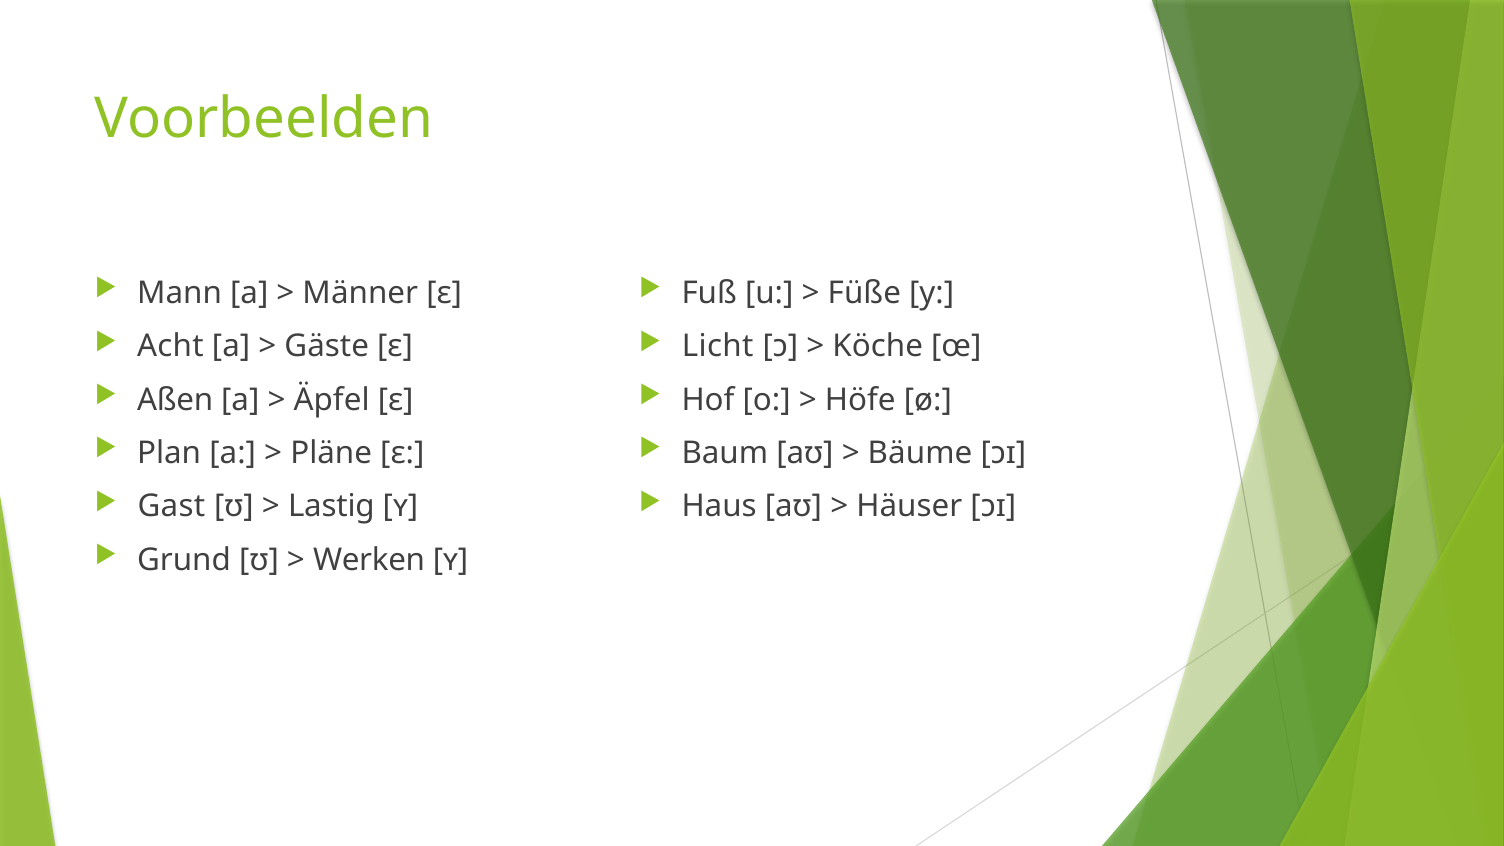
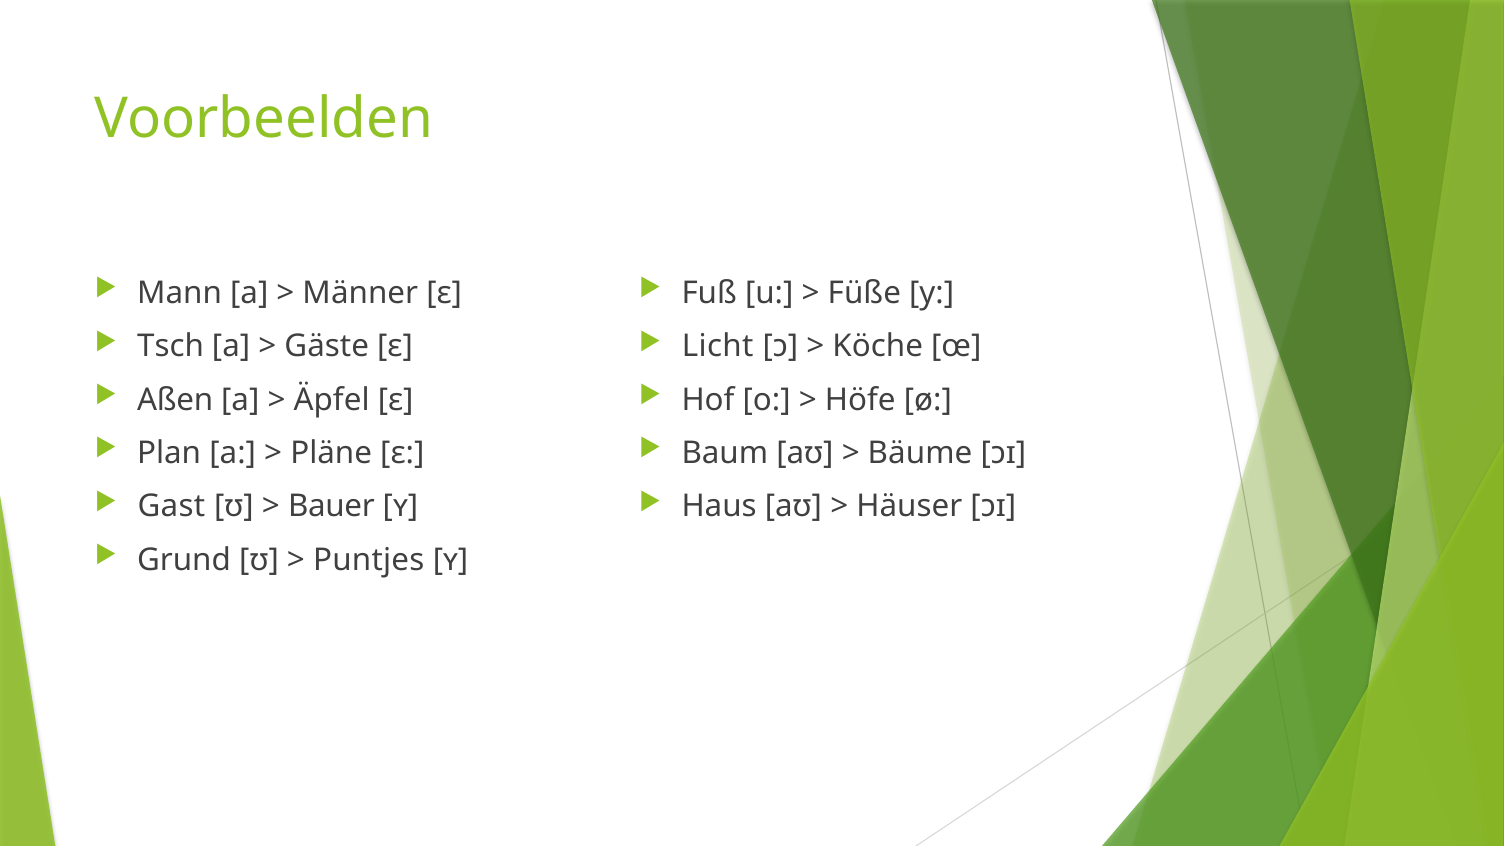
Acht: Acht -> Tsch (171, 347)
Lastig: Lastig -> Bauer (331, 507)
Werken: Werken -> Puntjes (369, 560)
